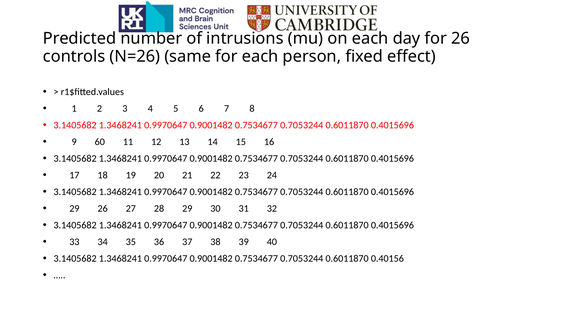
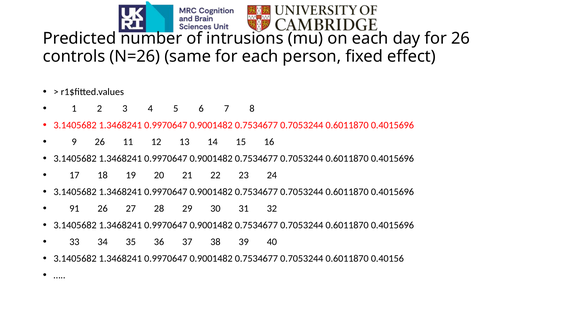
9 60: 60 -> 26 (100, 142)
29: 29 -> 91 (74, 209)
